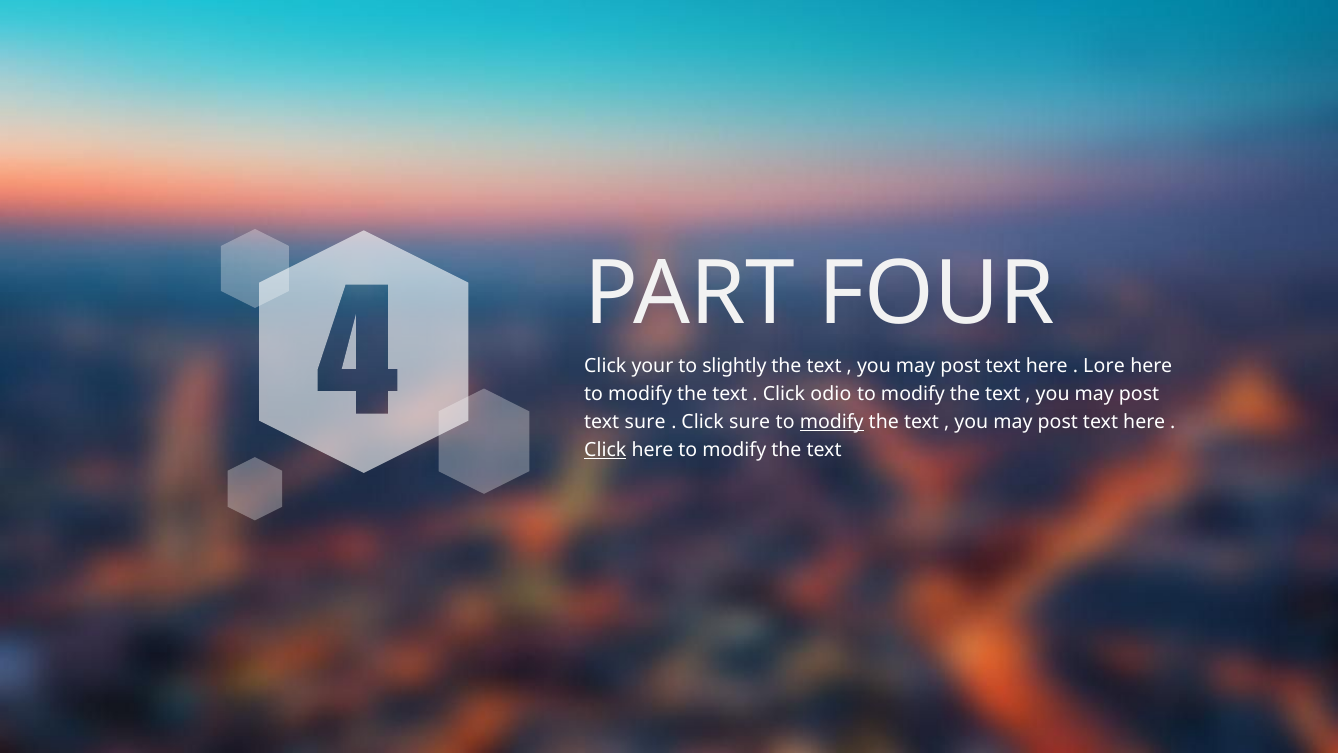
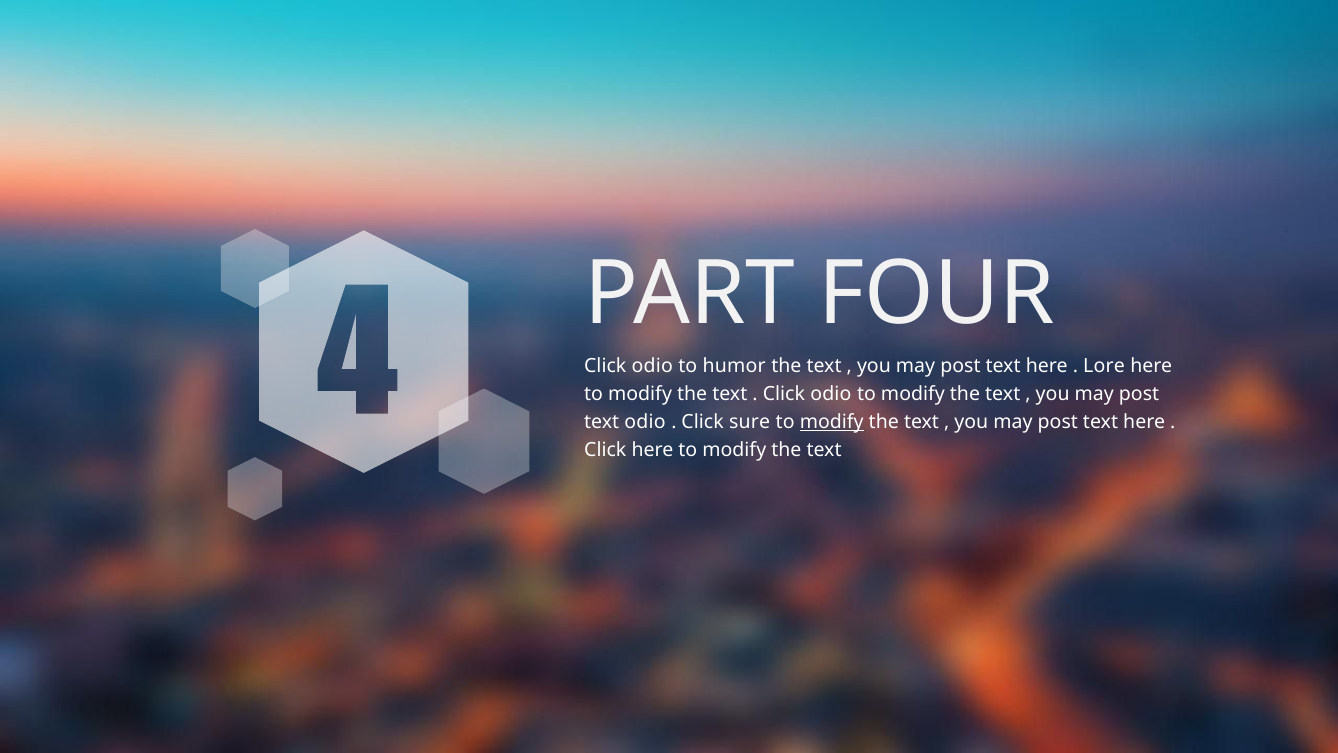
your: your -> odio (652, 366)
slightly: slightly -> humor (734, 366)
text sure: sure -> odio (645, 422)
Click underline: present -> none (605, 450)
